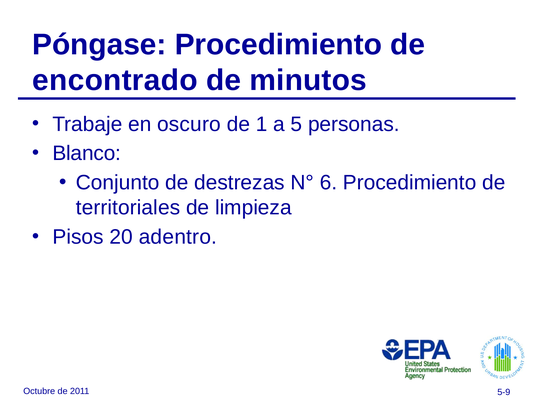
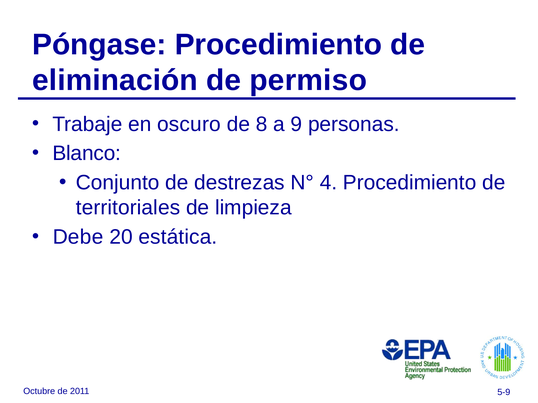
encontrado: encontrado -> eliminación (115, 81)
minutos: minutos -> permiso (308, 81)
1: 1 -> 8 (262, 124)
5: 5 -> 9 (296, 124)
6: 6 -> 4 (328, 183)
Pisos: Pisos -> Debe (78, 237)
adentro: adentro -> estática (178, 237)
